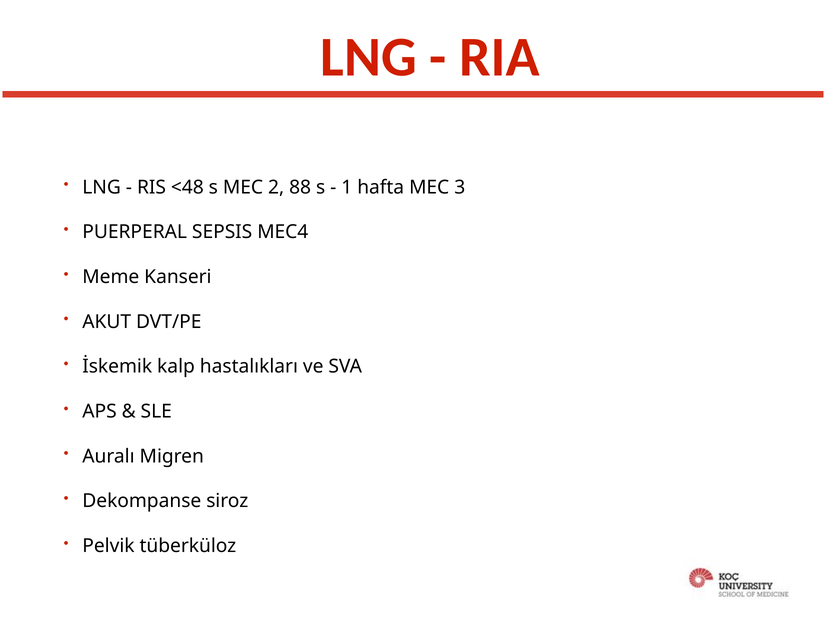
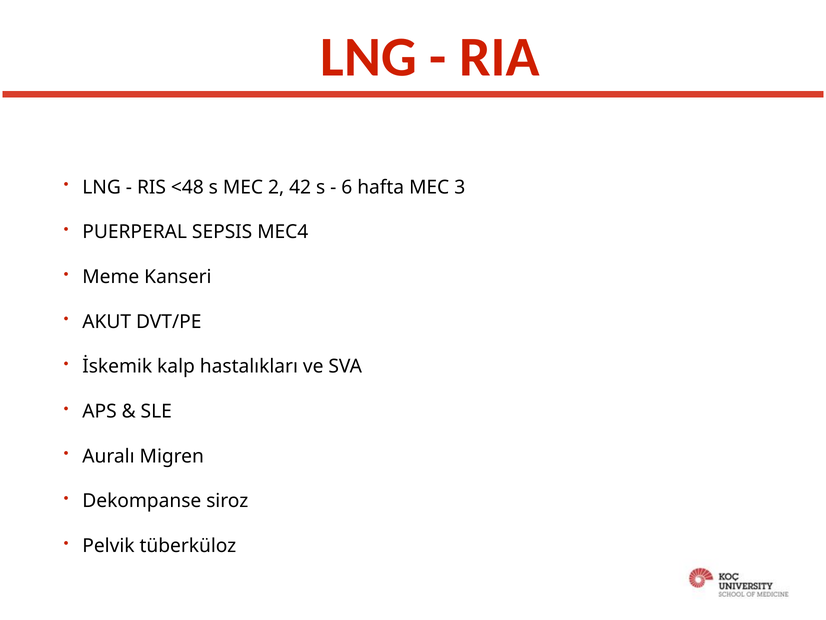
88: 88 -> 42 (300, 187)
1: 1 -> 6 (347, 187)
